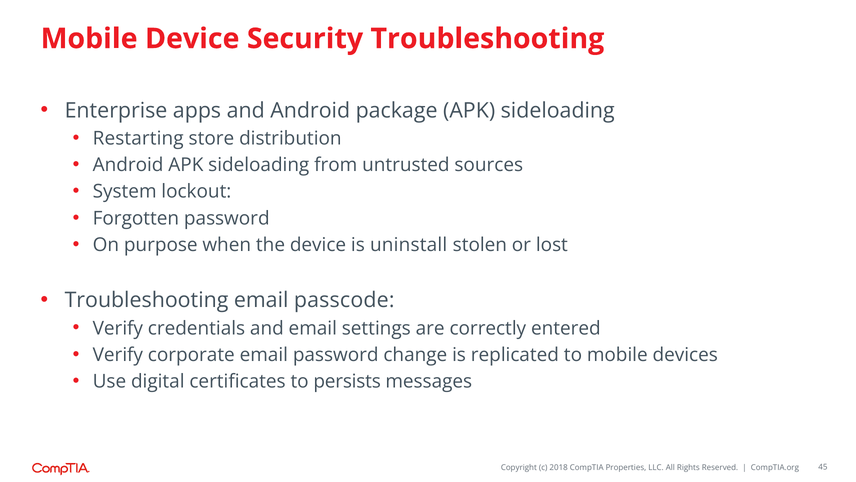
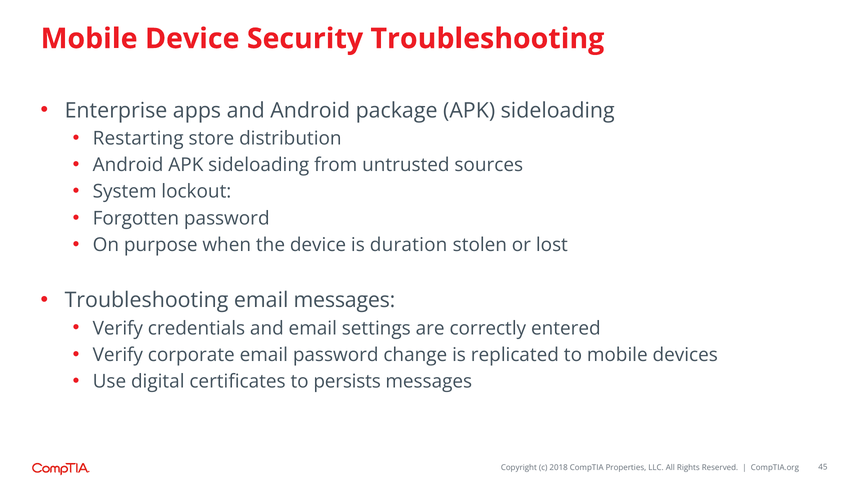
uninstall: uninstall -> duration (409, 245)
email passcode: passcode -> messages (344, 300)
